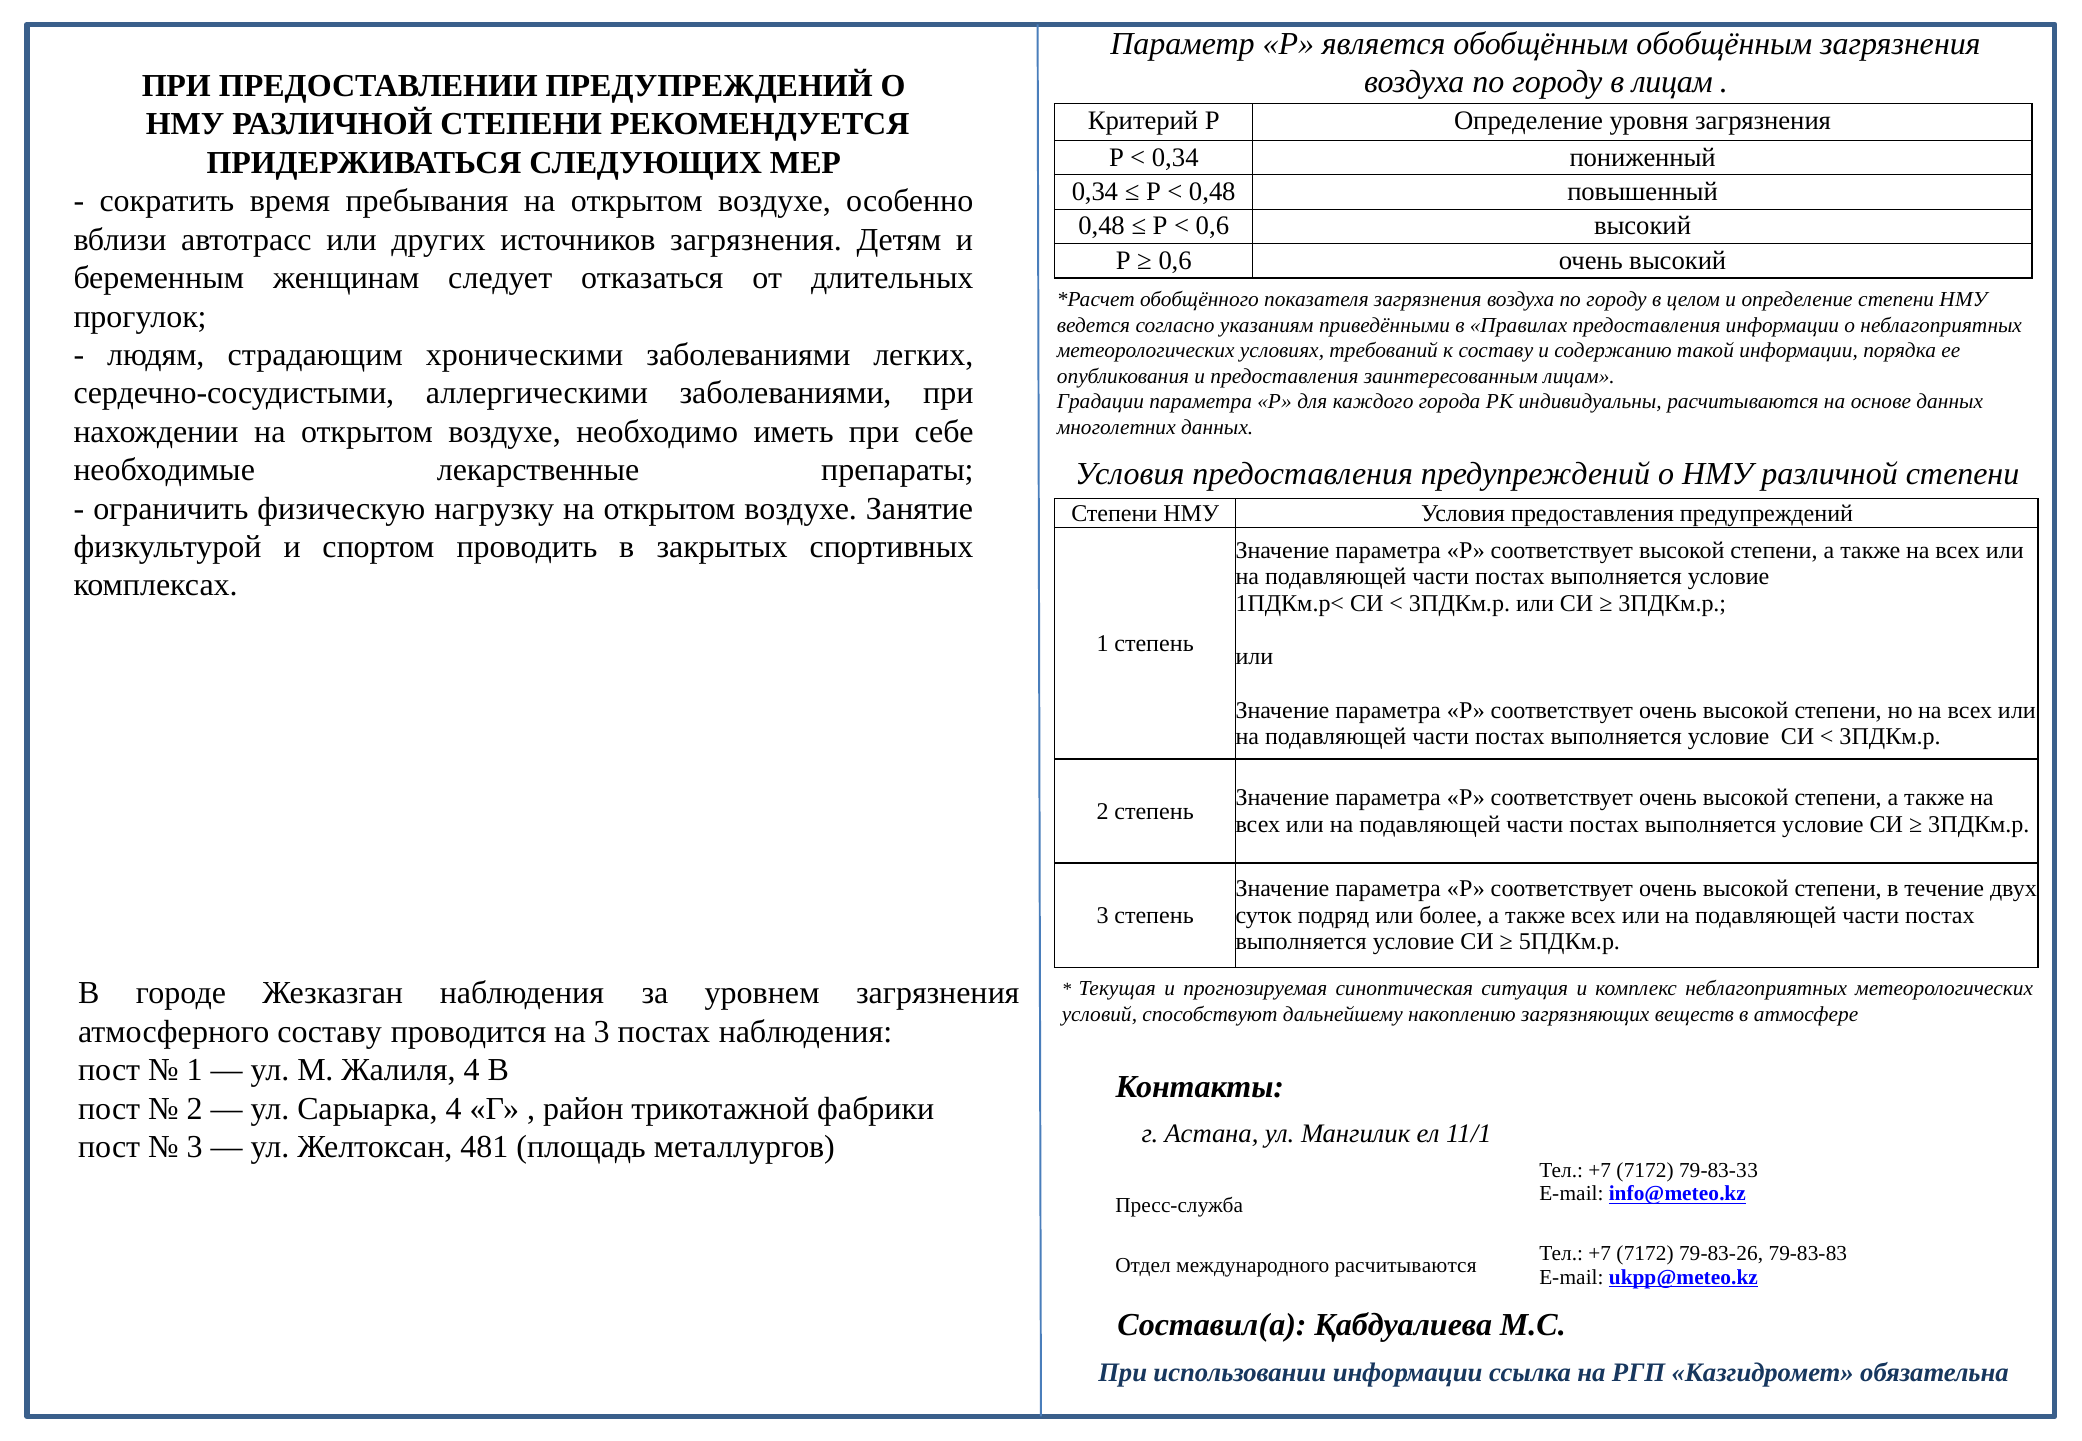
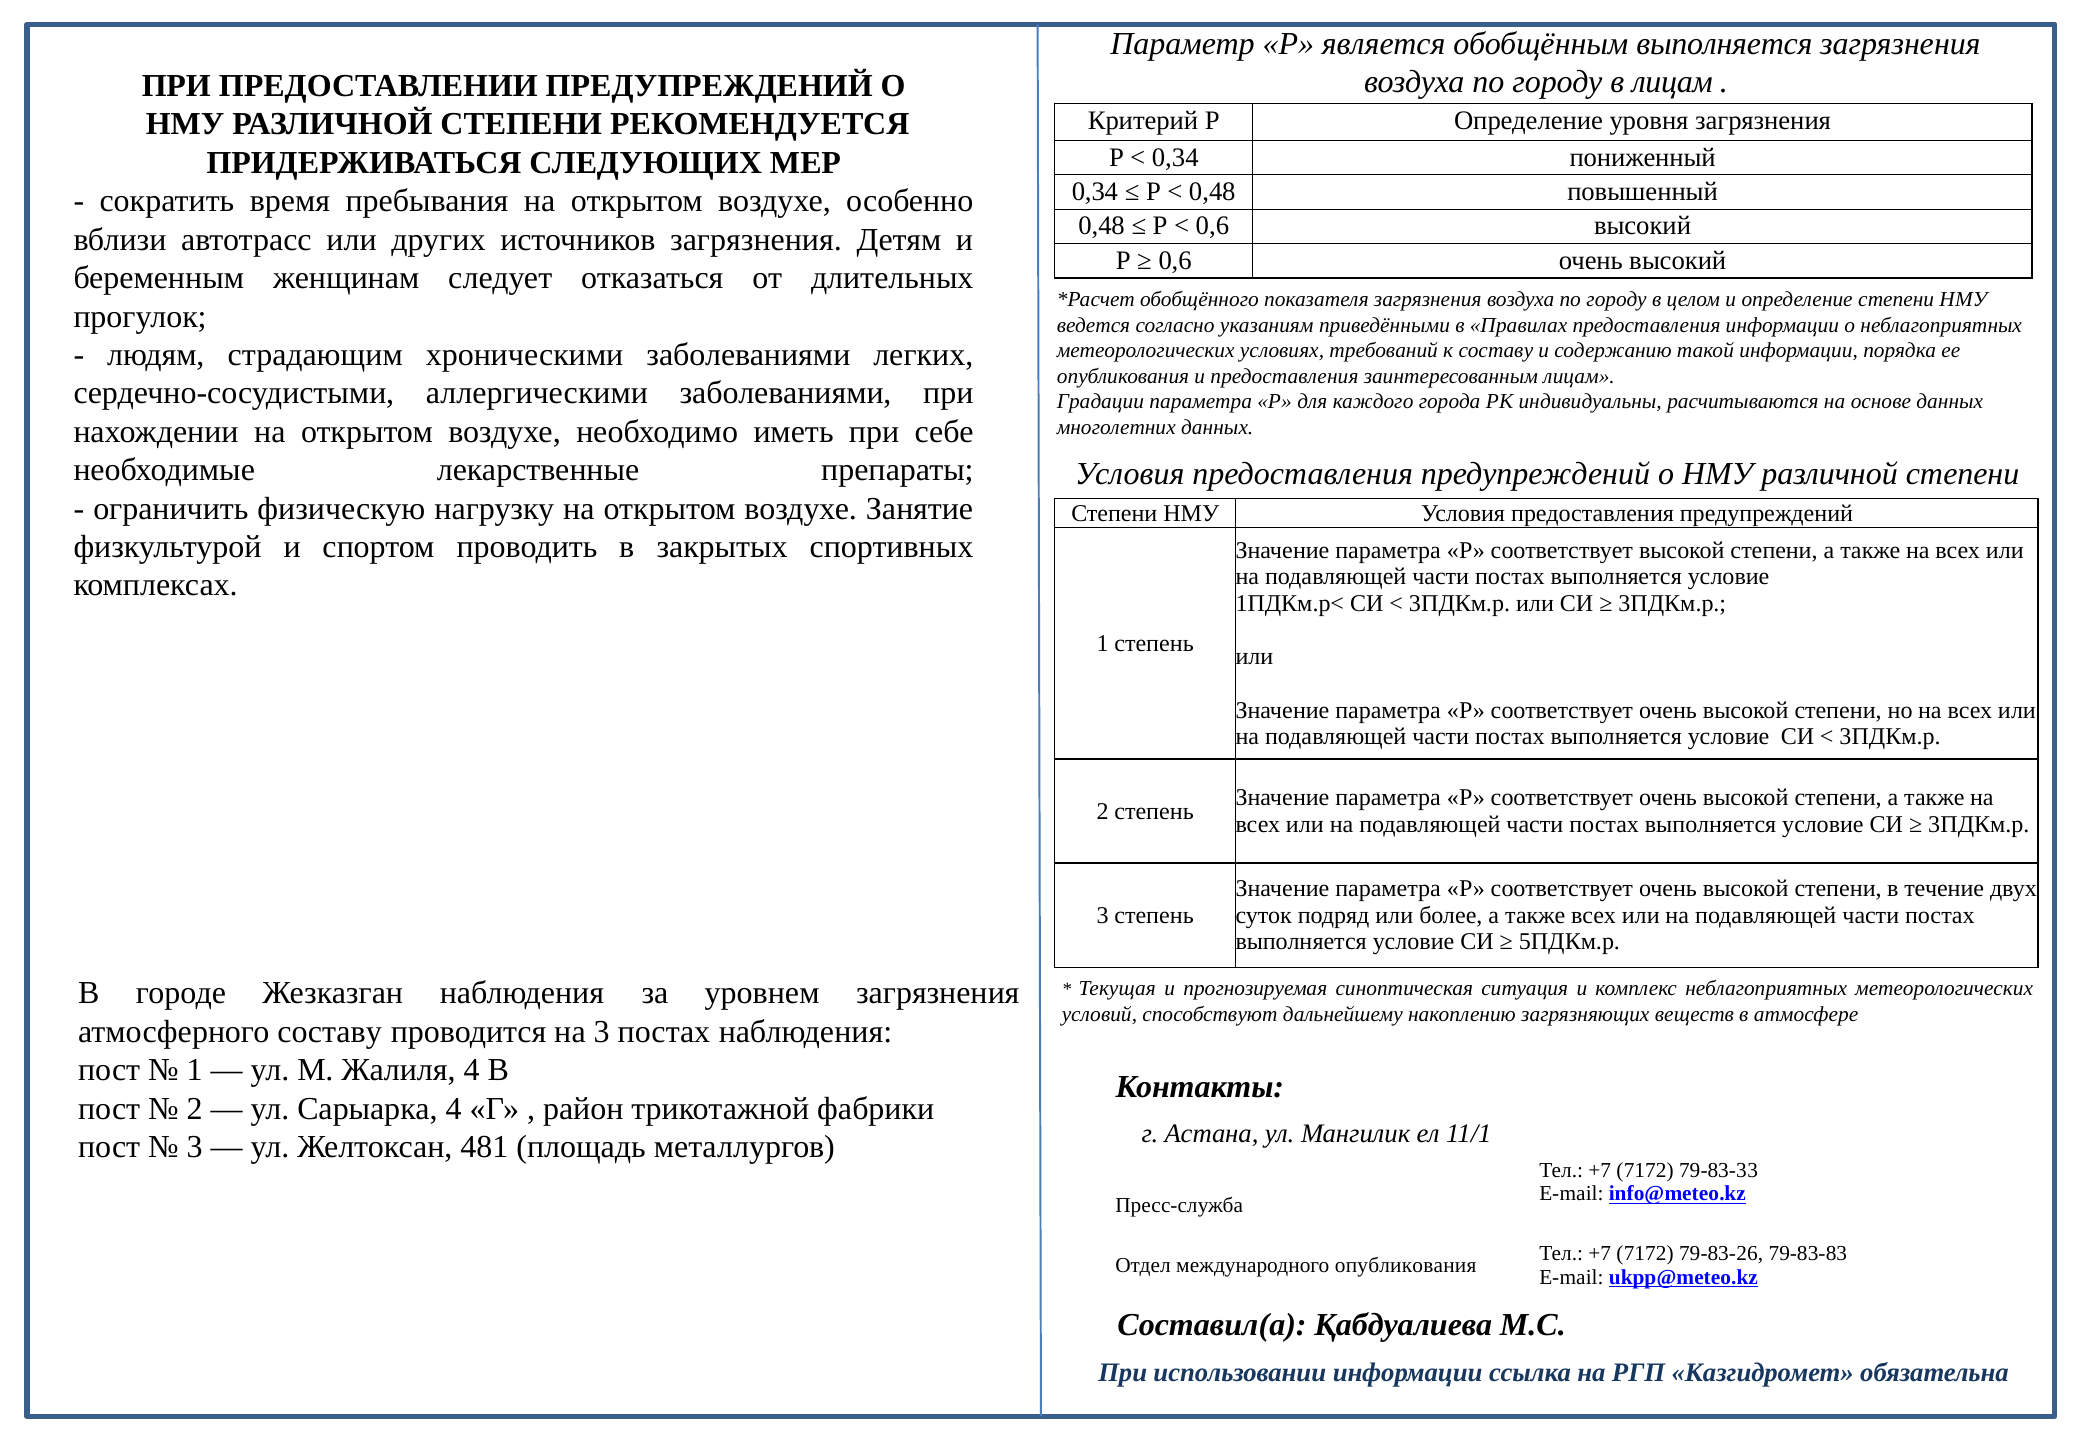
обобщённым обобщённым: обобщённым -> выполняется (1724, 44)
международного расчитываются: расчитываются -> опубликования (1406, 1266)
